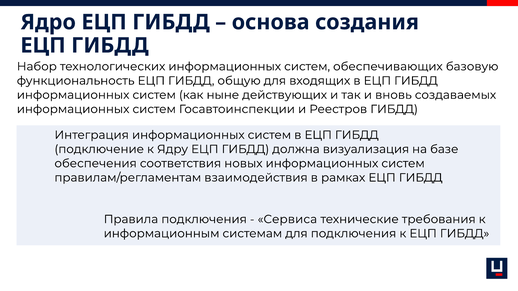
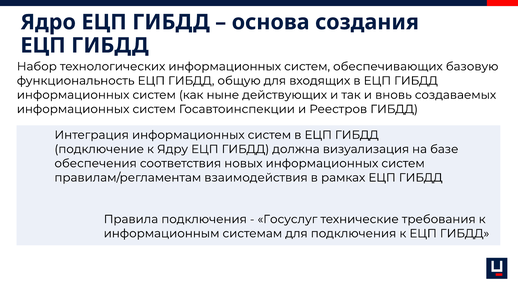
Сервиса: Сервиса -> Госуслуг (287, 219)
